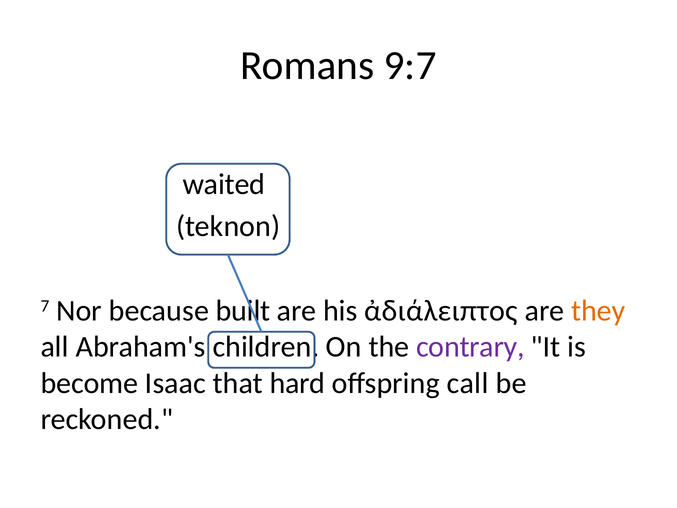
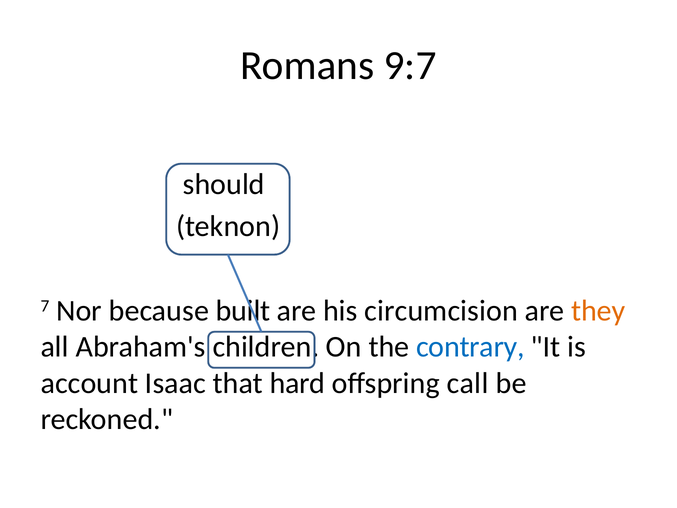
waited: waited -> should (224, 184)
ἀδιάλειπτος: ἀδιάλειπτος -> circumcision (441, 311)
contrary colour: purple -> blue (470, 347)
become: become -> account (89, 383)
